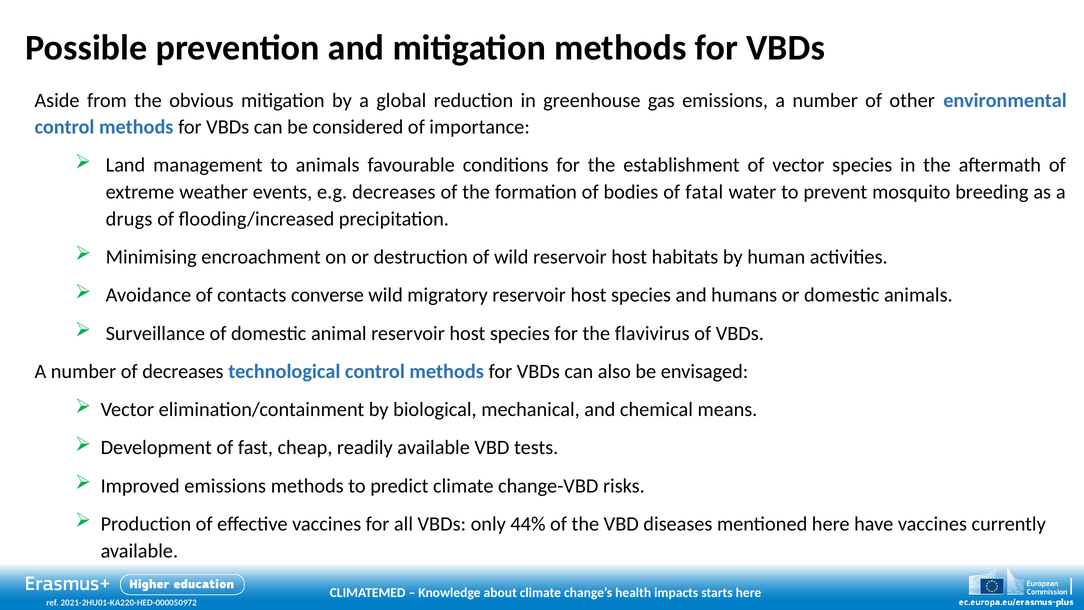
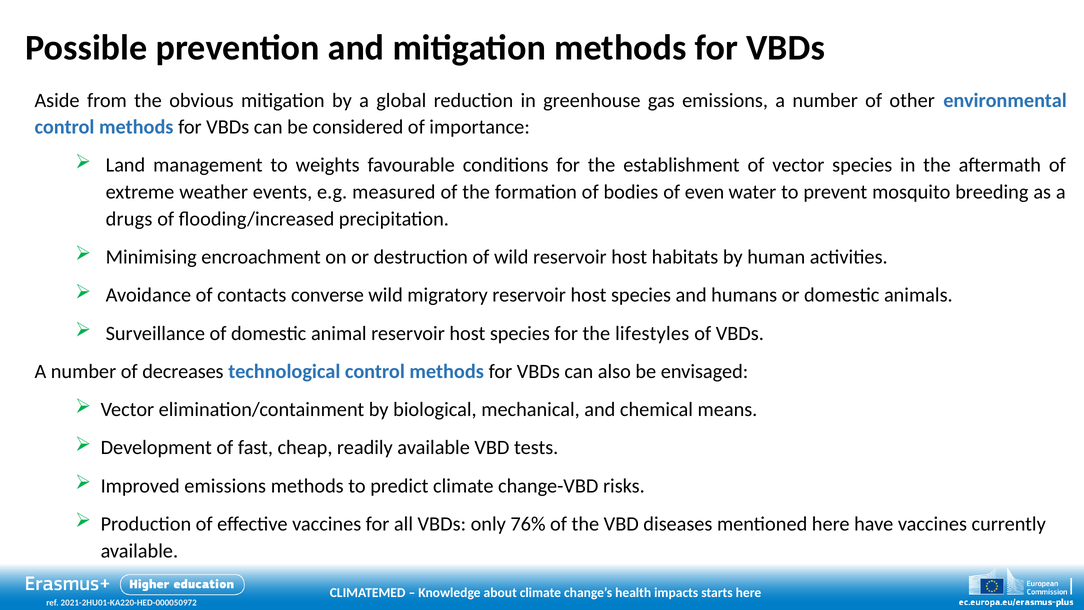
to animals: animals -> weights (328, 165)
e.g decreases: decreases -> measured (394, 192)
fatal: fatal -> even (704, 192)
flavivirus: flavivirus -> lifestyles (652, 333)
44%: 44% -> 76% (528, 524)
